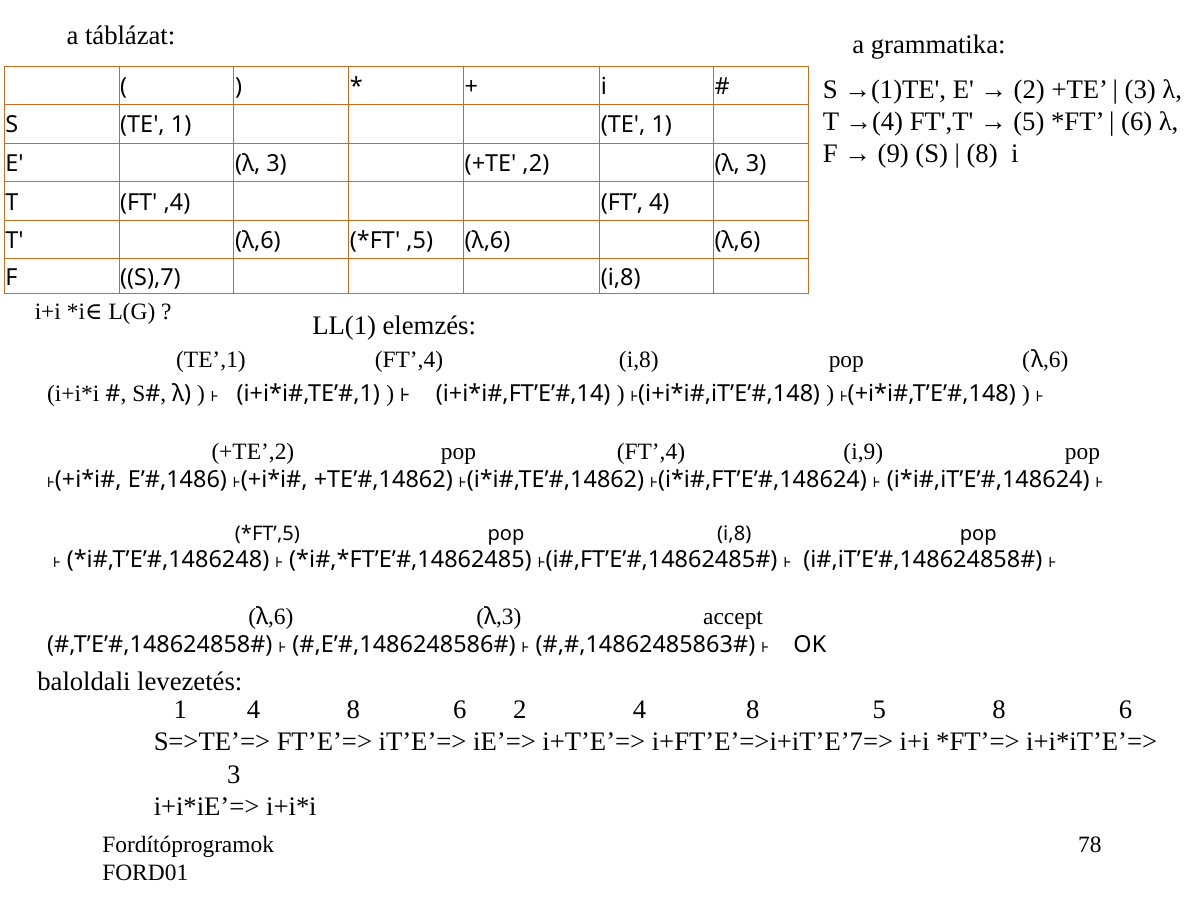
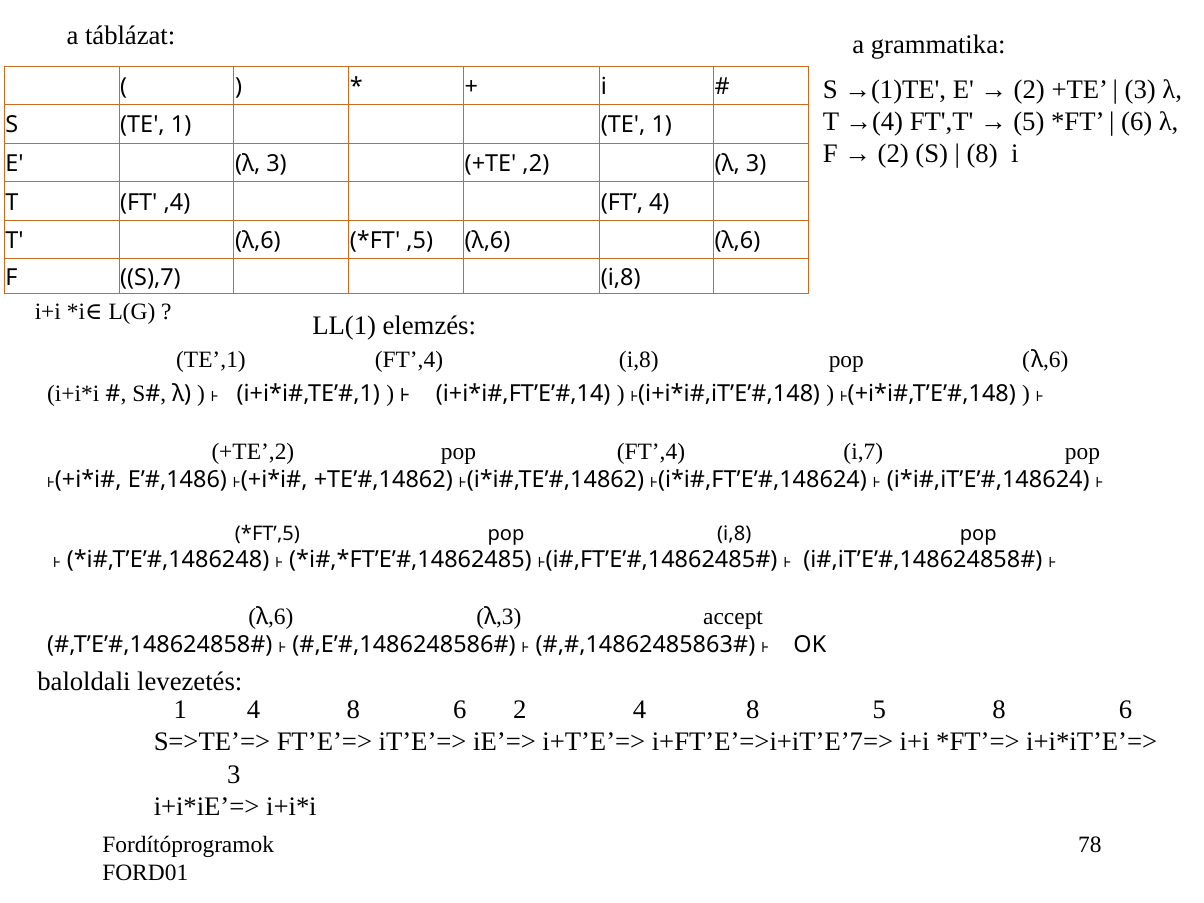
9: 9 -> 2 (893, 154)
i,9: i,9 -> i,7 (863, 452)
